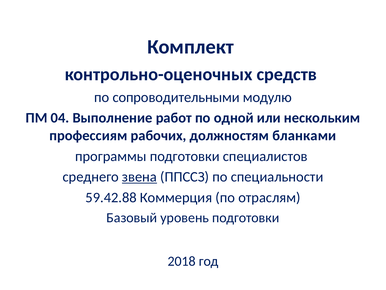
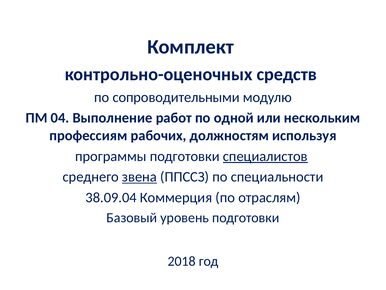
бланками: бланками -> используя (304, 135)
специалистов underline: none -> present (265, 156)
59.42.88: 59.42.88 -> 38.09.04 (111, 197)
